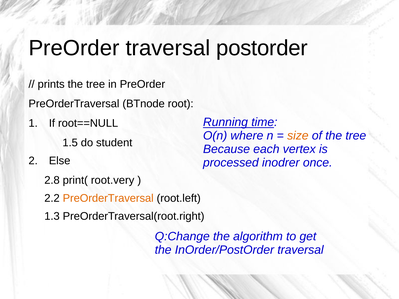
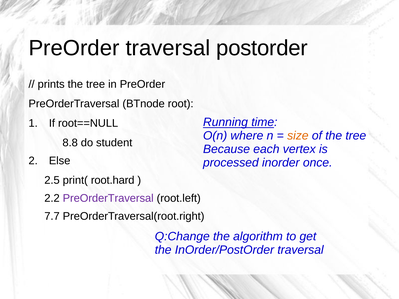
1.5: 1.5 -> 8.8 (70, 143)
inodrer: inodrer -> inorder (281, 163)
2.8: 2.8 -> 2.5 (52, 180)
root.very: root.very -> root.hard (113, 180)
PreOrderTraversal colour: orange -> purple (108, 198)
1.3: 1.3 -> 7.7 (52, 216)
